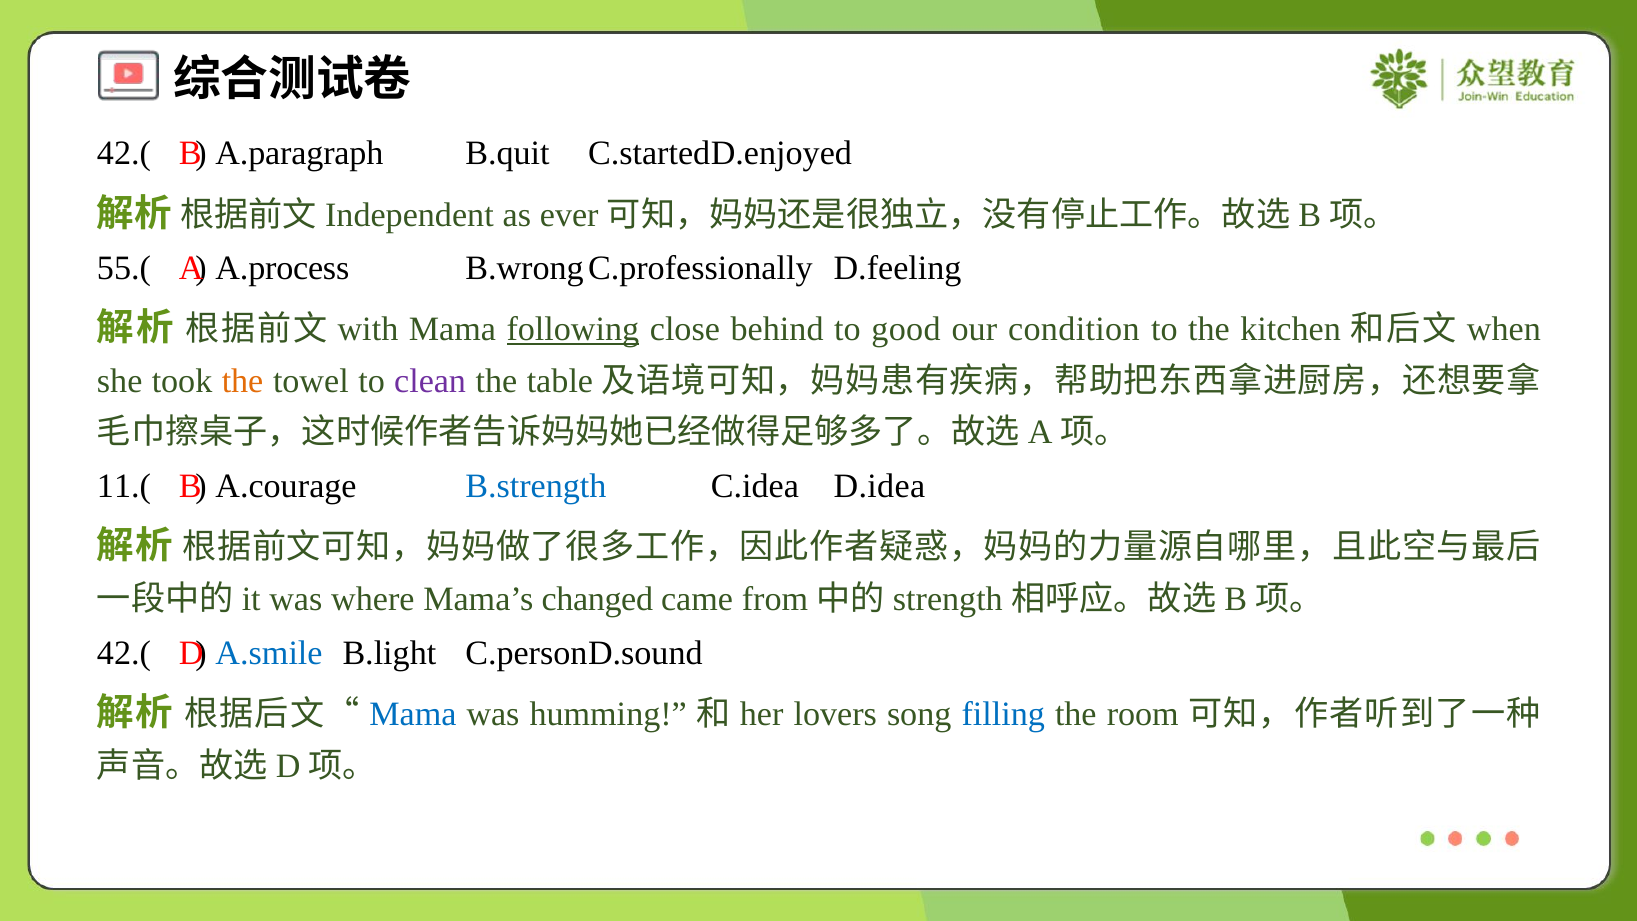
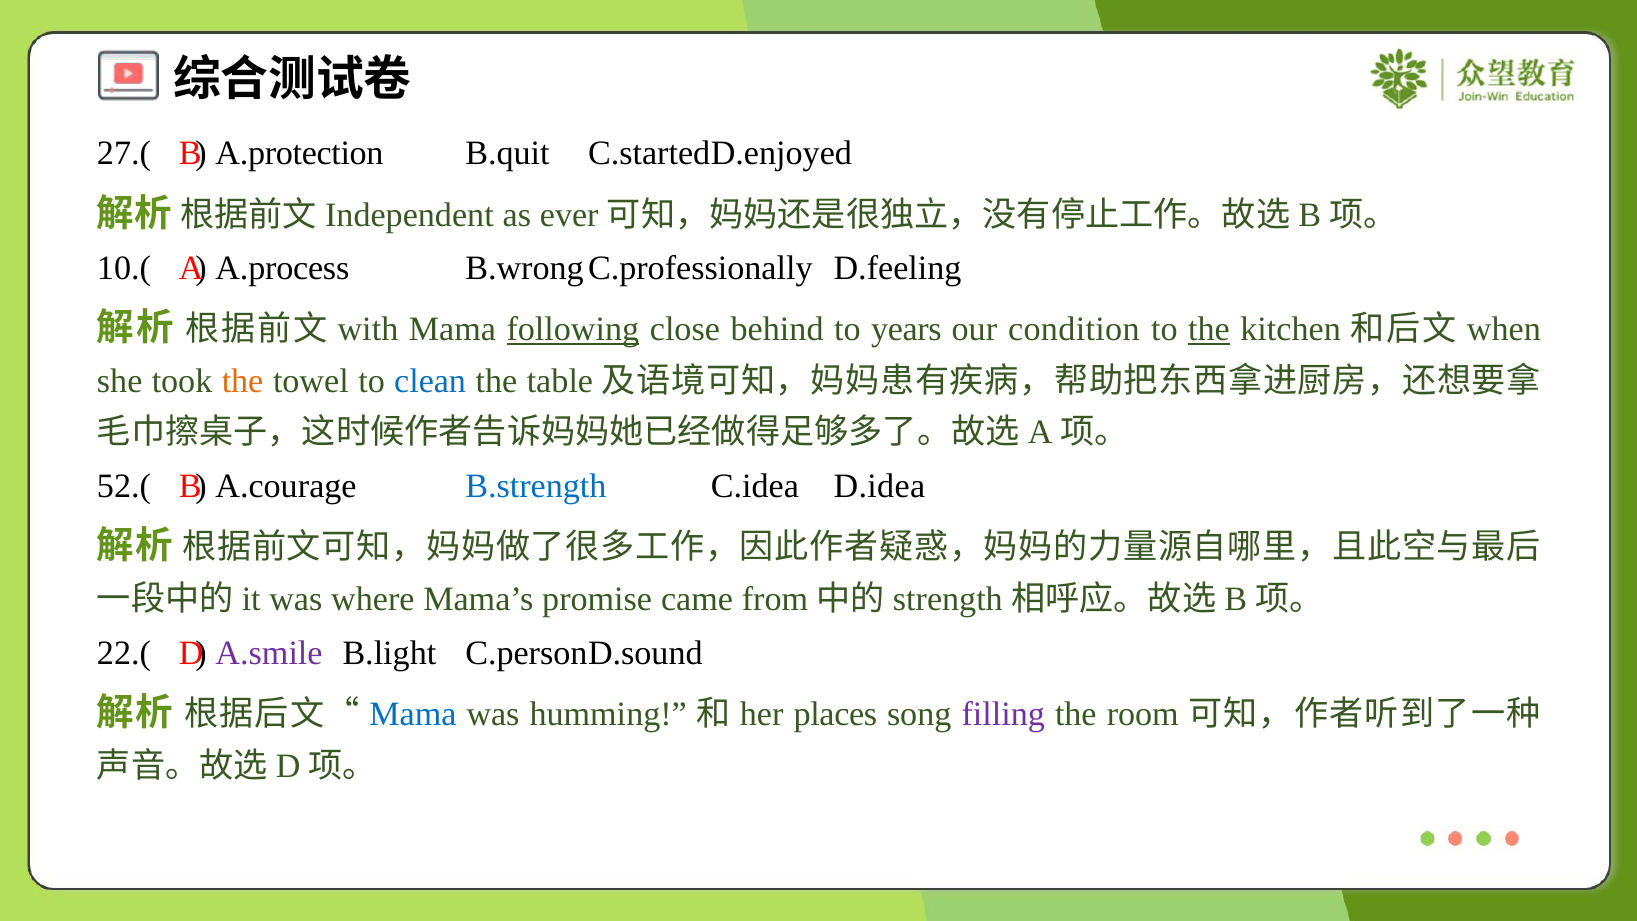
42.(: 42.( -> 27.( (124, 153)
A.paragraph: A.paragraph -> A.protection (300, 153)
55.(: 55.( -> 10.( (124, 268)
good: good -> years (906, 329)
the underline: none -> present (1209, 329)
clean colour: purple -> blue (430, 381)
11.(: 11.( -> 52.( (124, 486)
changed: changed -> promise (597, 599)
42.(: 42.( -> 22.( (124, 653)
A.smile colour: blue -> purple (269, 653)
lovers: lovers -> places (835, 714)
filling colour: blue -> purple (1003, 714)
